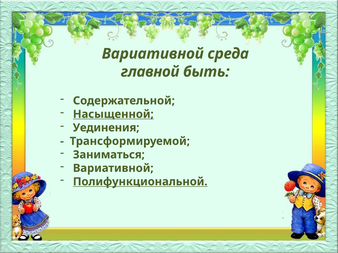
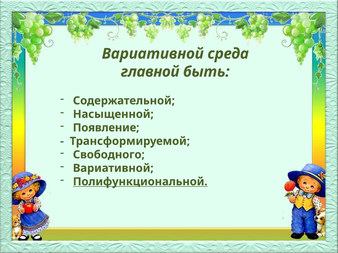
Насыщенной underline: present -> none (113, 114)
Уединения: Уединения -> Появление (106, 128)
Заниматься: Заниматься -> Свободного (109, 155)
